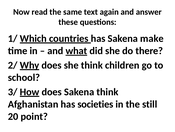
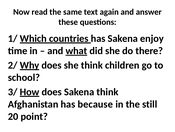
make: make -> enjoy (152, 38)
societies: societies -> because (95, 104)
